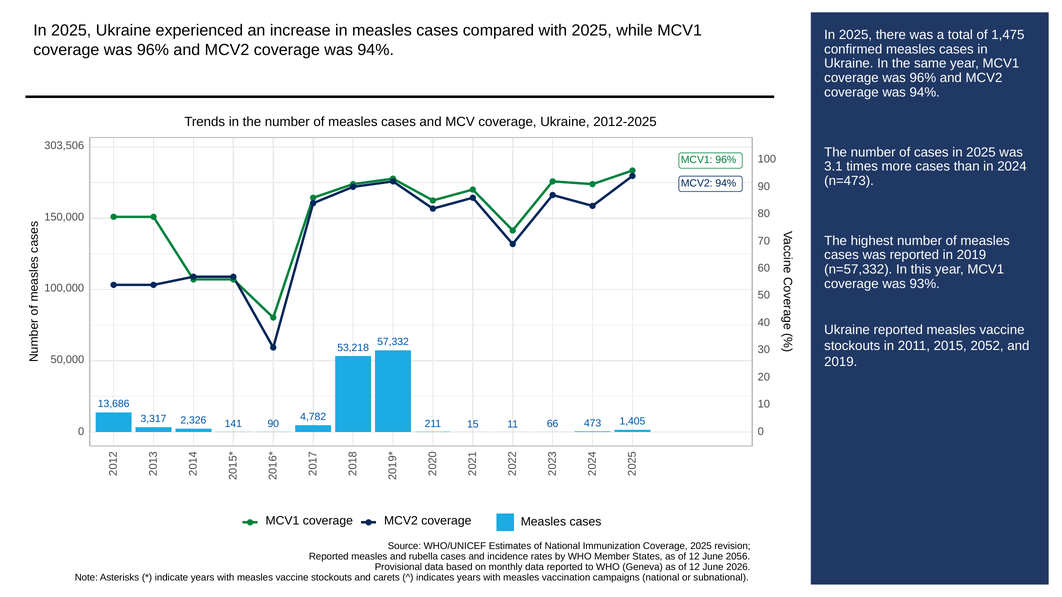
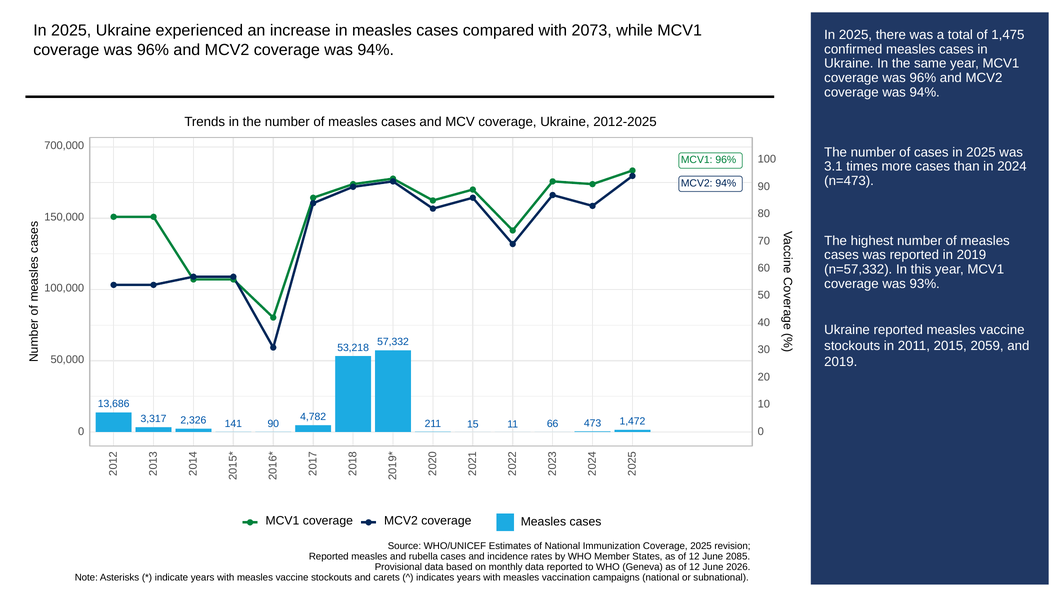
with 2025: 2025 -> 2073 (592, 31)
303,506: 303,506 -> 700,000 (64, 146)
2052: 2052 -> 2059 (987, 346)
1,405: 1,405 -> 1,472 (632, 422)
2056: 2056 -> 2085 (738, 557)
